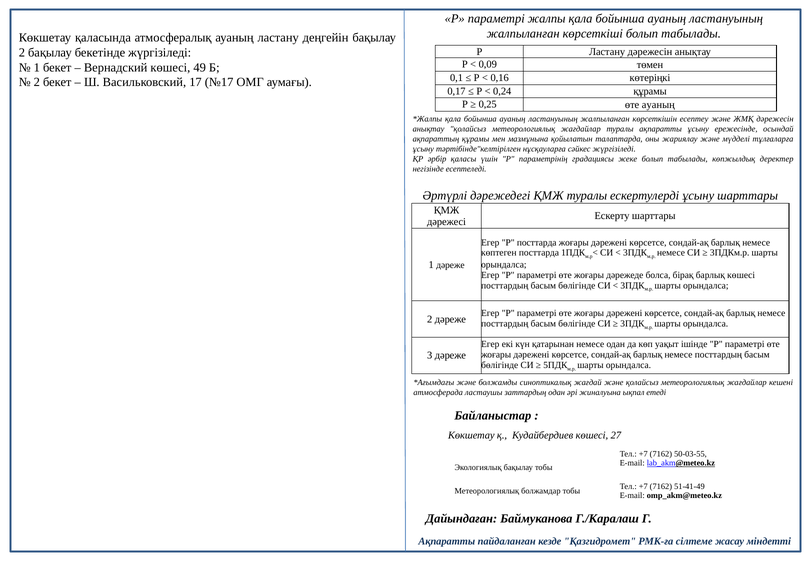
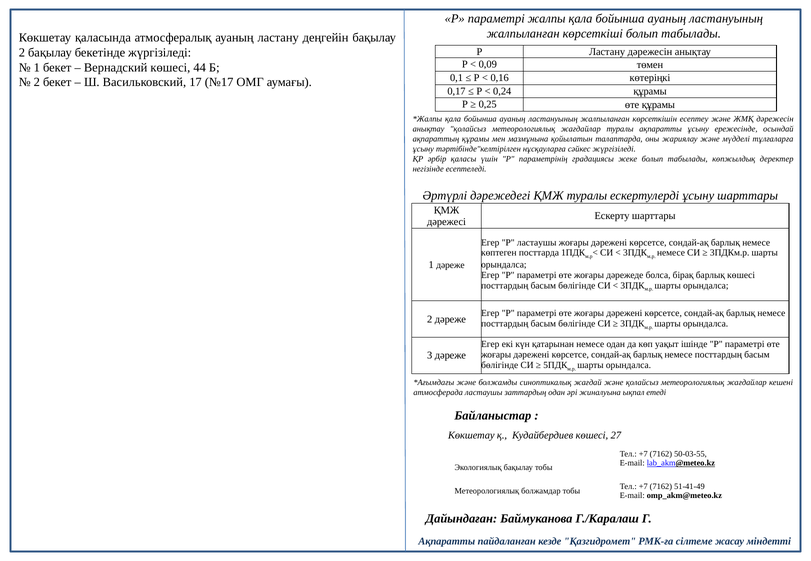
49: 49 -> 44 (200, 67)
өте ауаның: ауаның -> құрамы (658, 105)
Р посттарда: посттарда -> ластаушы (537, 243)
